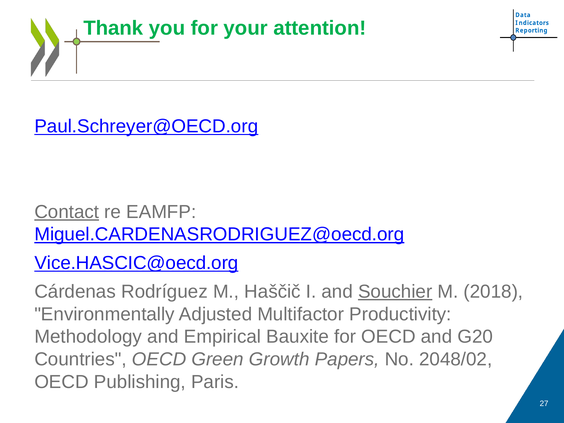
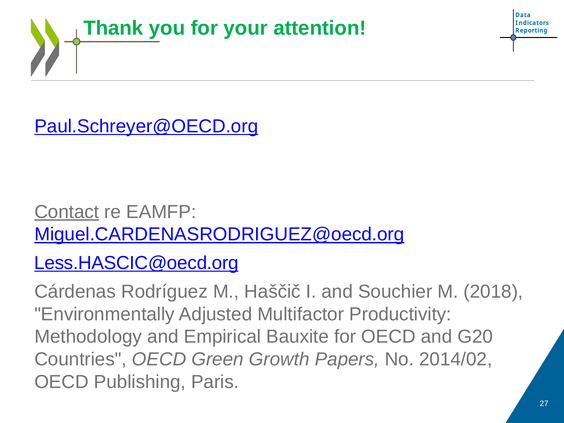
Vice.HASCIC@oecd.org: Vice.HASCIC@oecd.org -> Less.HASCIC@oecd.org (136, 263)
Souchier underline: present -> none (395, 292)
2048/02: 2048/02 -> 2014/02 (456, 359)
